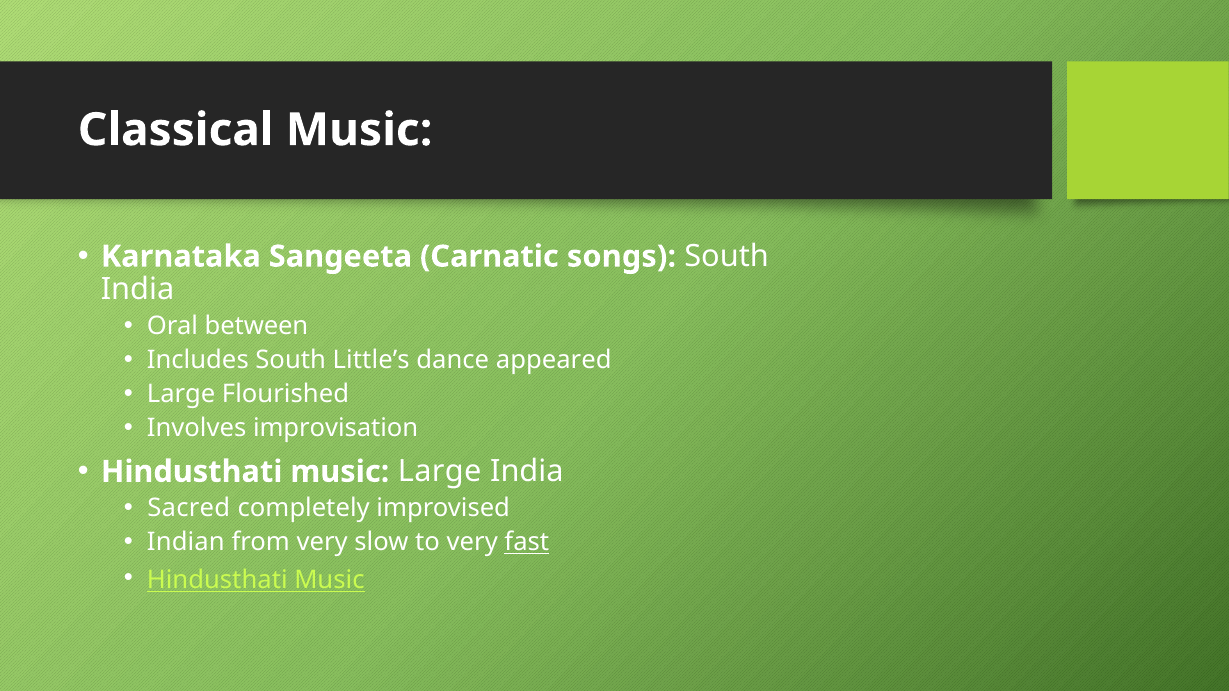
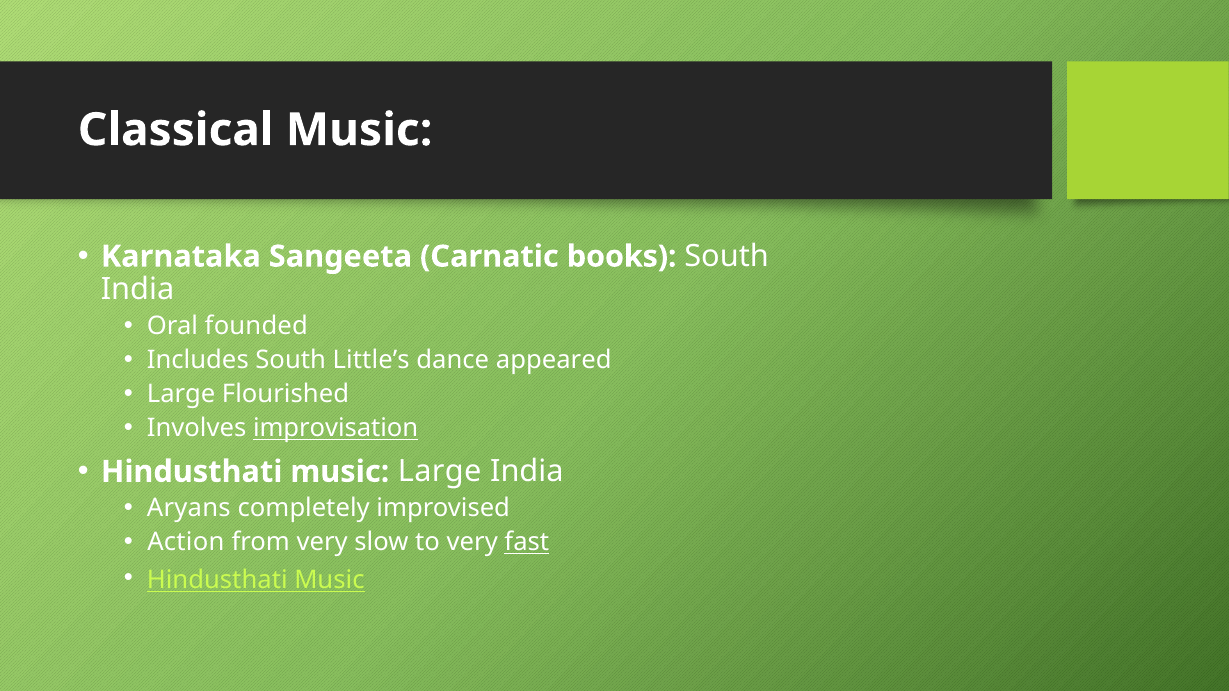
songs: songs -> books (622, 257)
between: between -> founded (256, 327)
improvisation underline: none -> present (336, 429)
Sacred: Sacred -> Aryans (189, 509)
Indian: Indian -> Action (186, 543)
